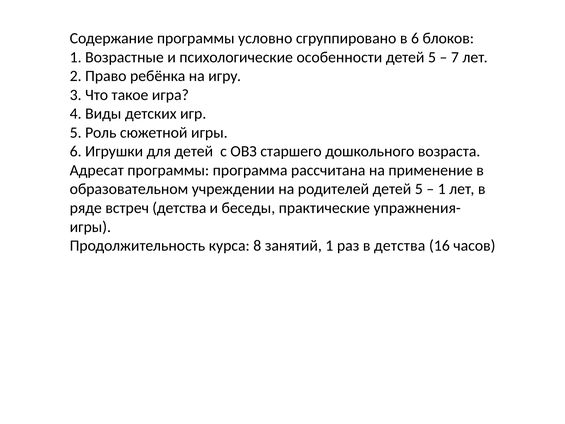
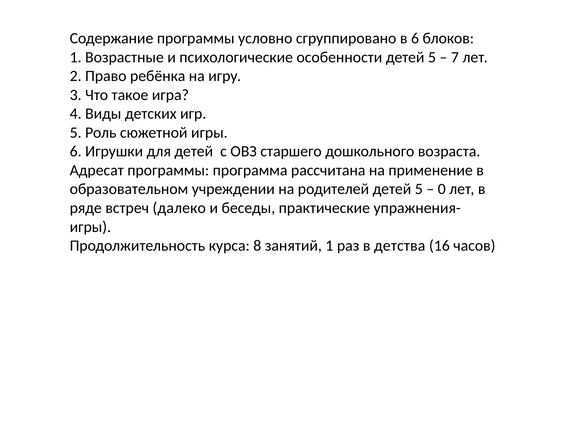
1: 1 -> 0 (442, 189)
встреч детства: детства -> далеко (179, 208)
